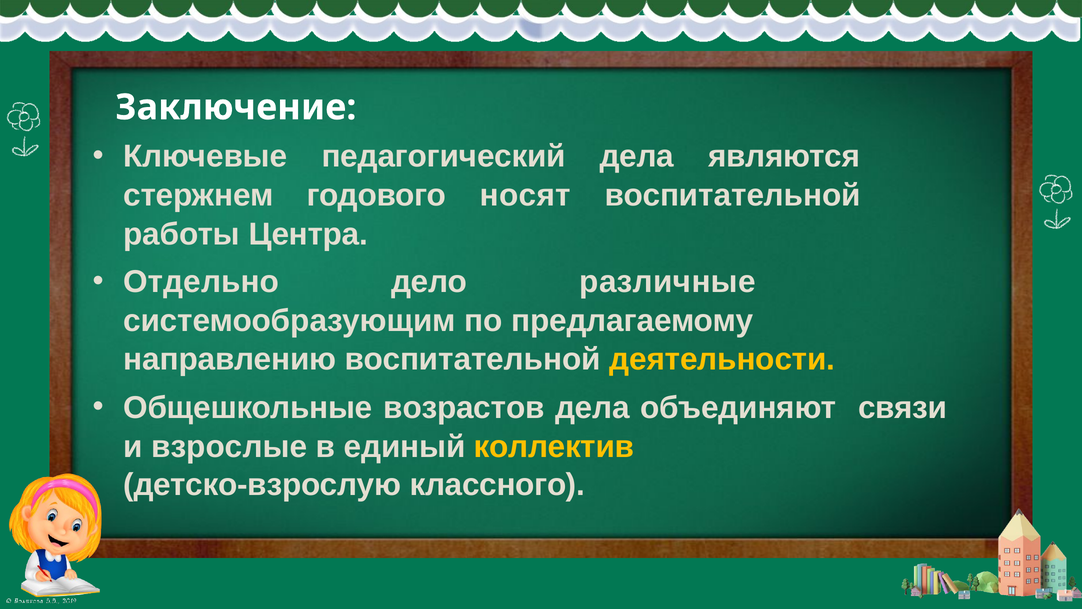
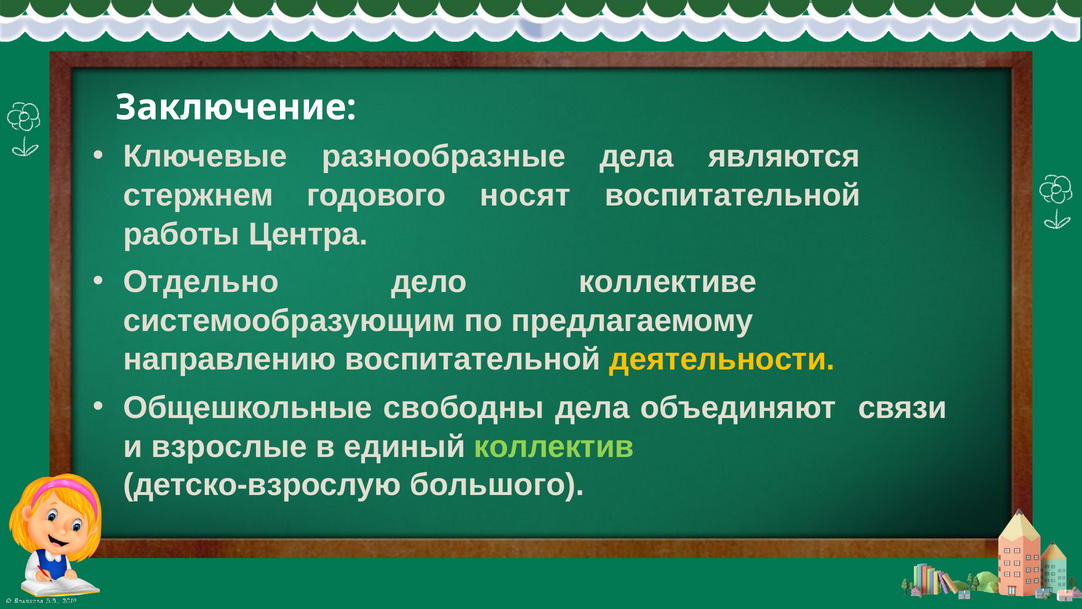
педагогический: педагогический -> разнообразные (444, 156)
различные: различные -> коллективе (668, 282)
возрастов: возрастов -> свободны (464, 407)
коллектив colour: yellow -> light green (554, 446)
классного: классного -> большого (497, 485)
